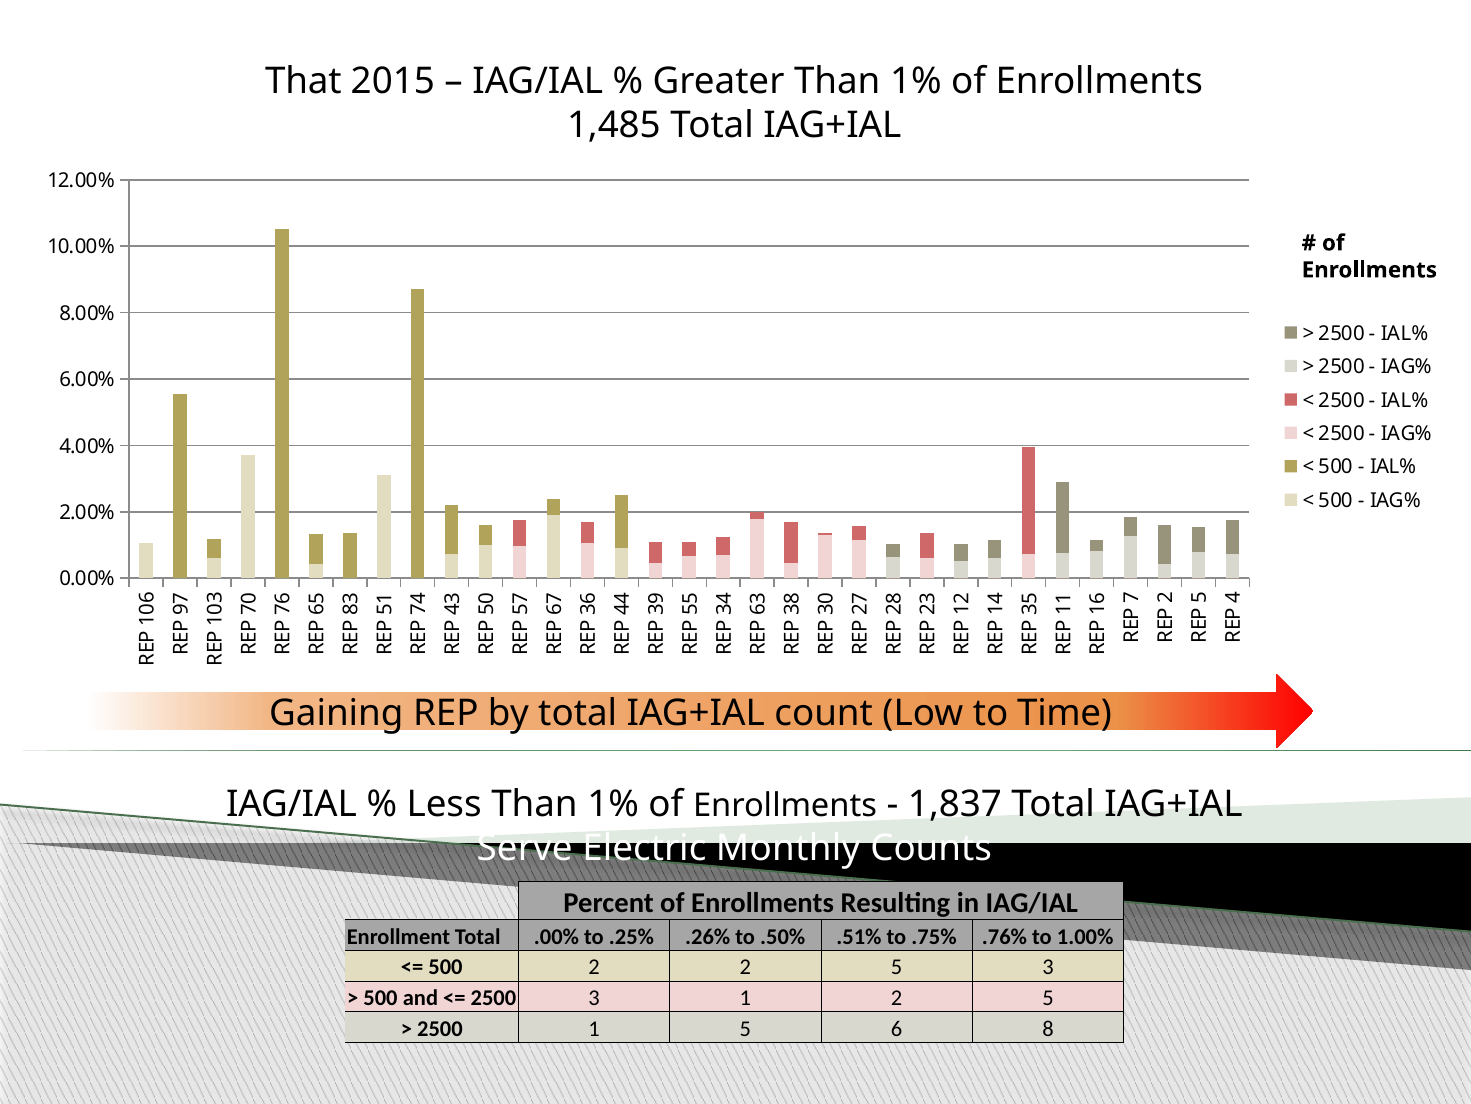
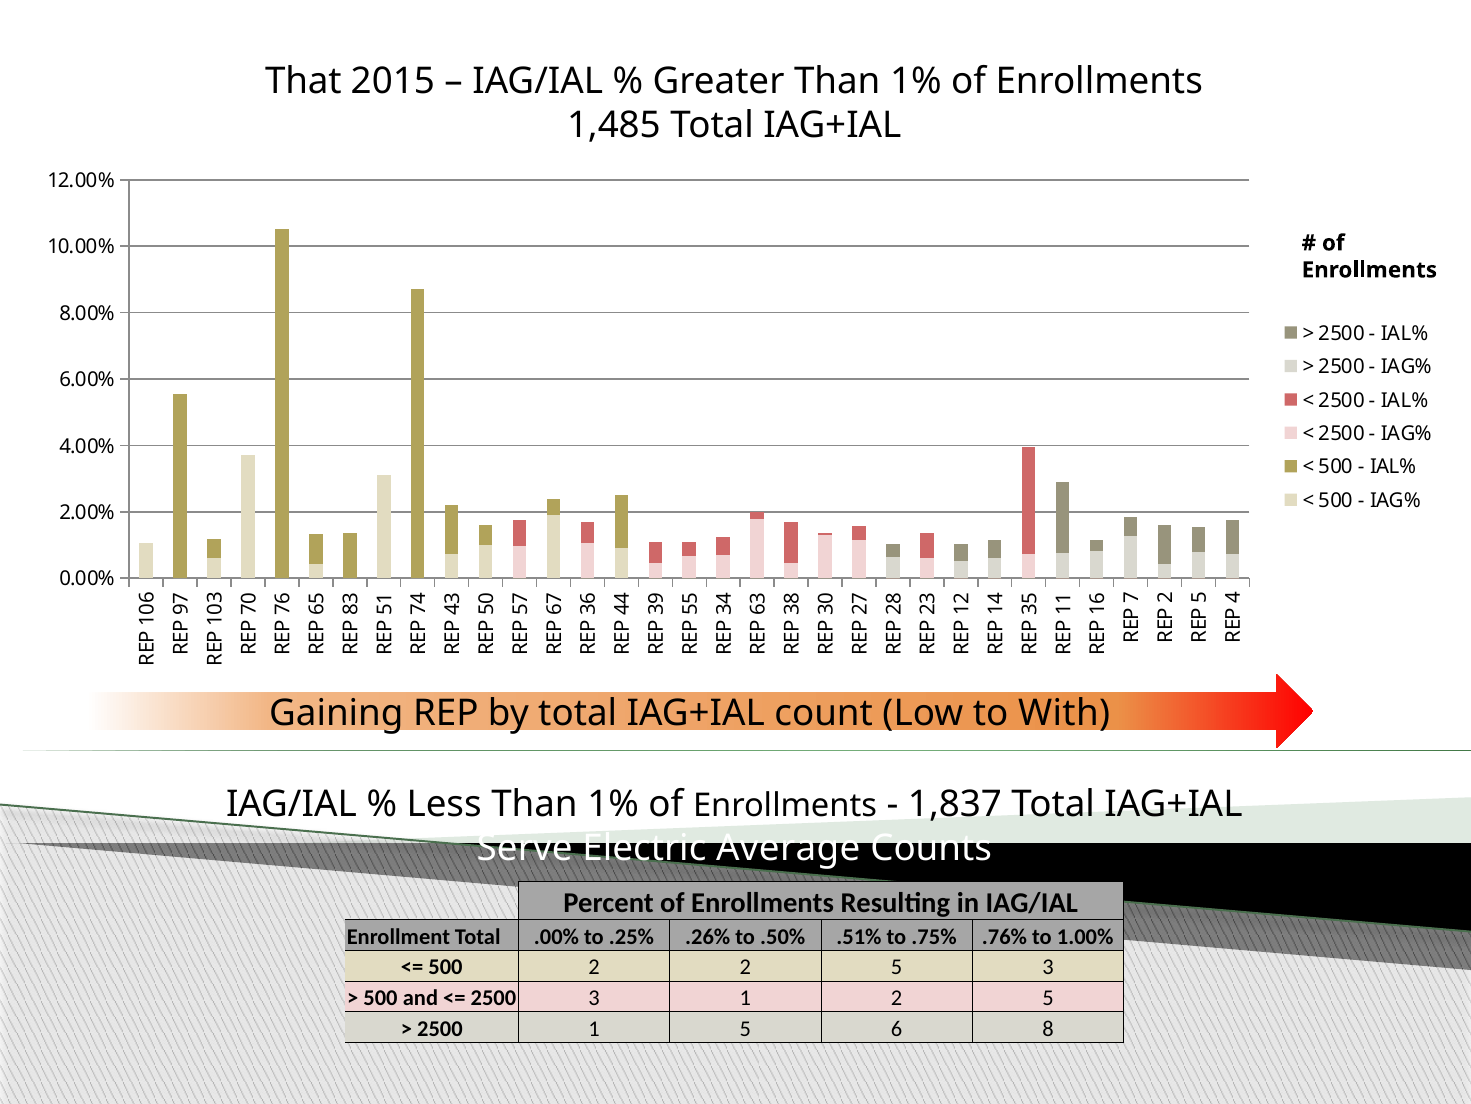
Time: Time -> With (1064, 713)
Monthly: Monthly -> Average (788, 848)
